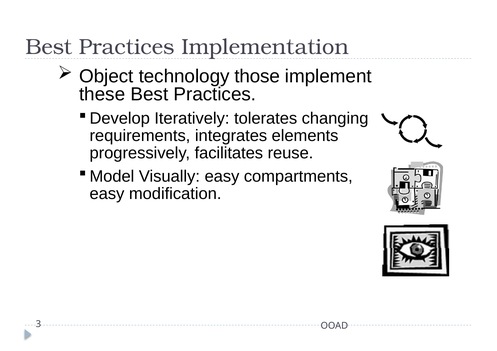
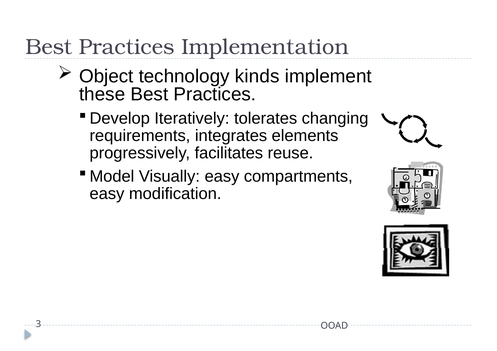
those: those -> kinds (257, 76)
